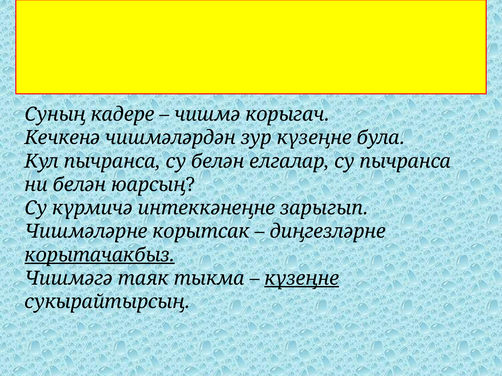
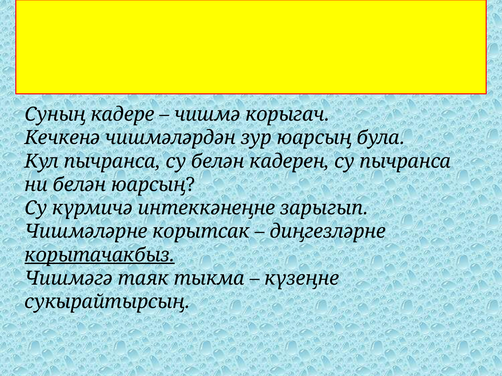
зур күзеңне: күзеңне -> юарсың (314, 138)
елгалар: елгалар -> кадерен (290, 161)
күзеңне underline: present -> none (302, 279)
